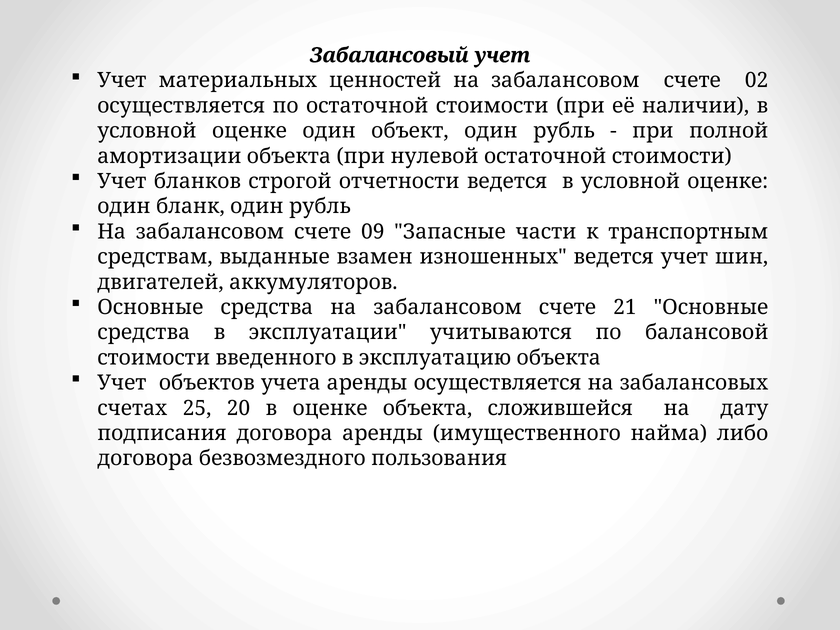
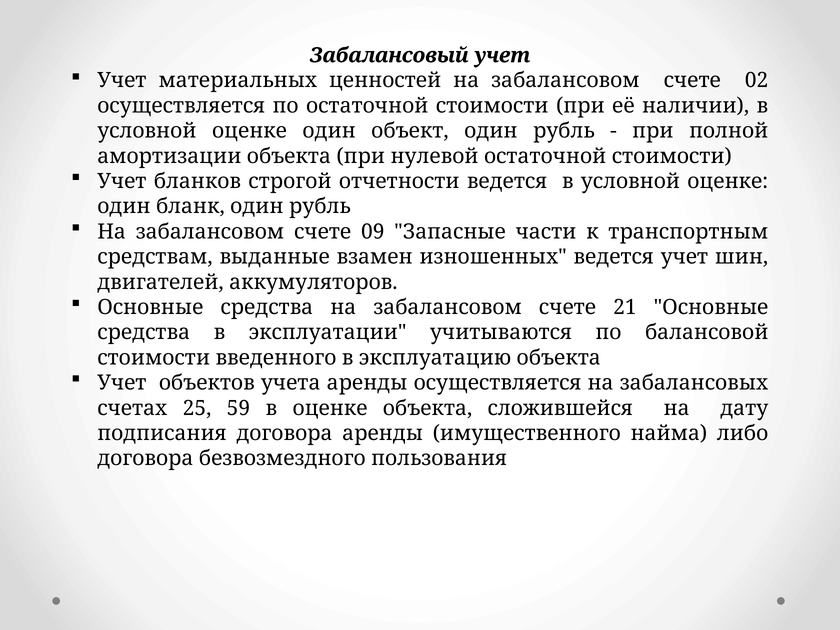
20: 20 -> 59 (238, 408)
